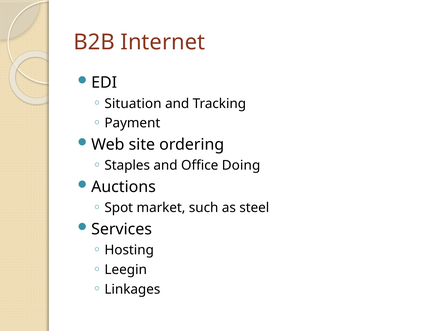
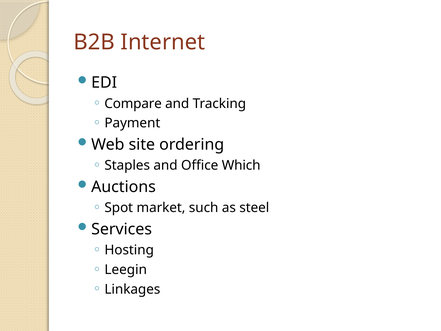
Situation: Situation -> Compare (133, 103)
Doing: Doing -> Which (241, 165)
